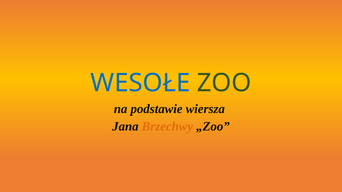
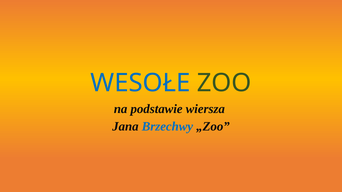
Brzechwy colour: orange -> blue (167, 127)
